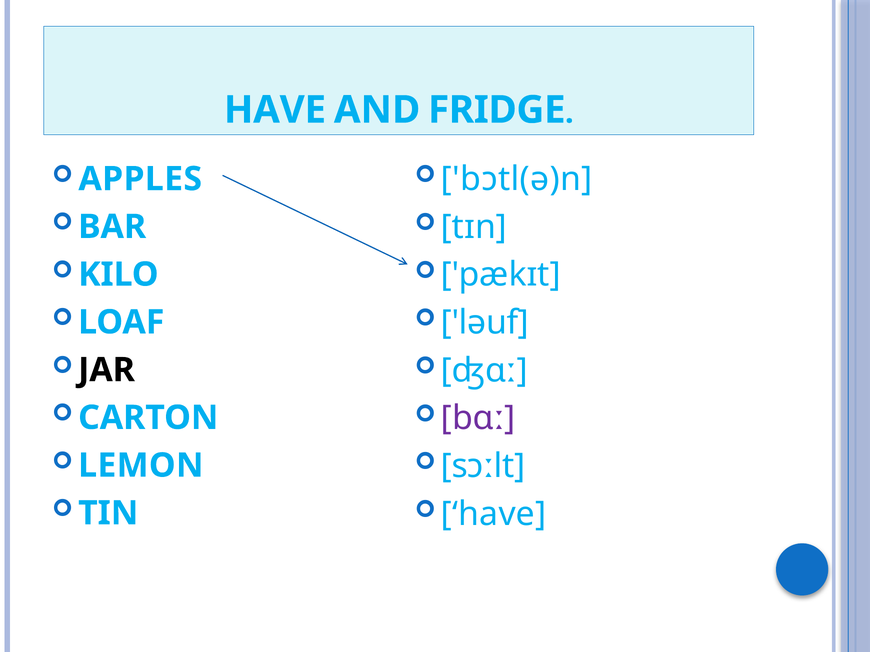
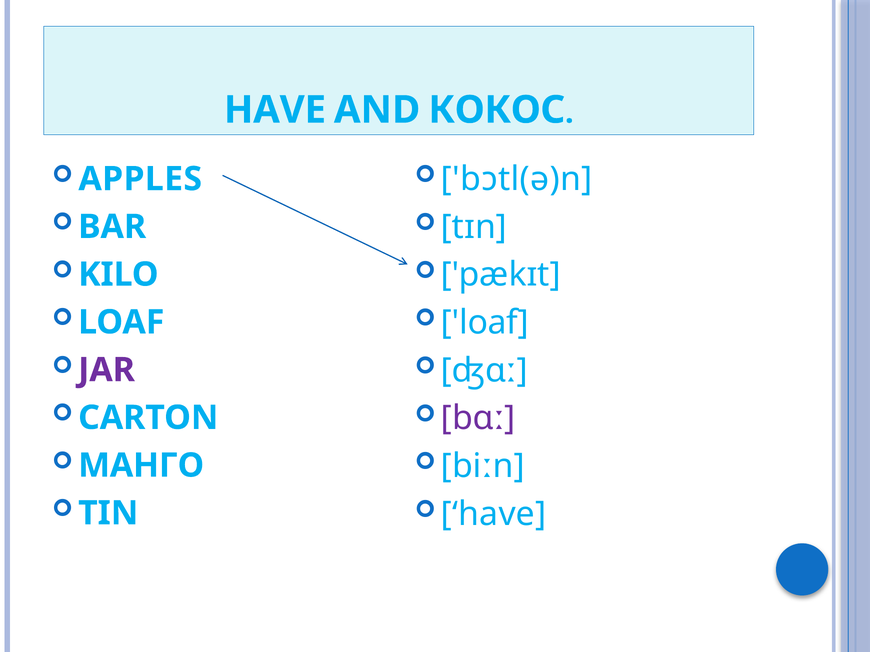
FRIDGE: FRIDGE -> КОКОС (497, 110)
ləuf: ləuf -> loaf (485, 323)
JAR colour: black -> purple (107, 370)
LEMON: LEMON -> МАНГО (141, 466)
sɔːlt: sɔːlt -> biːn (483, 467)
